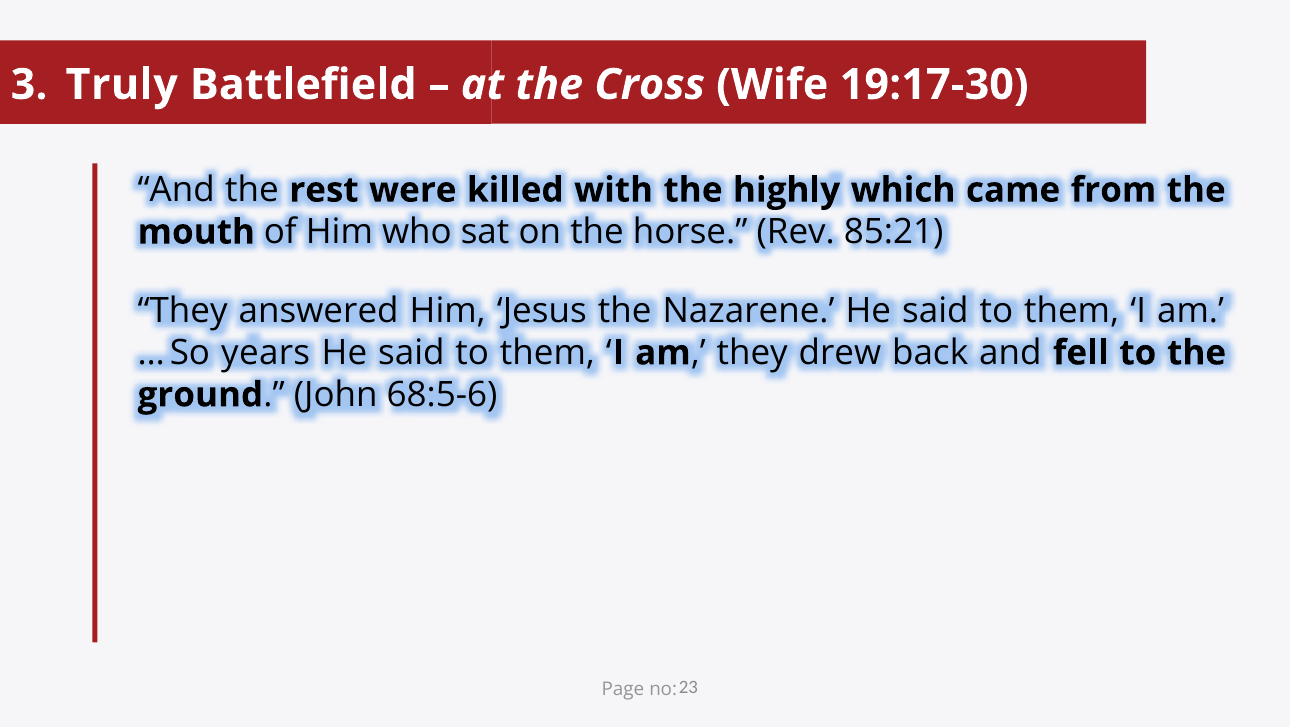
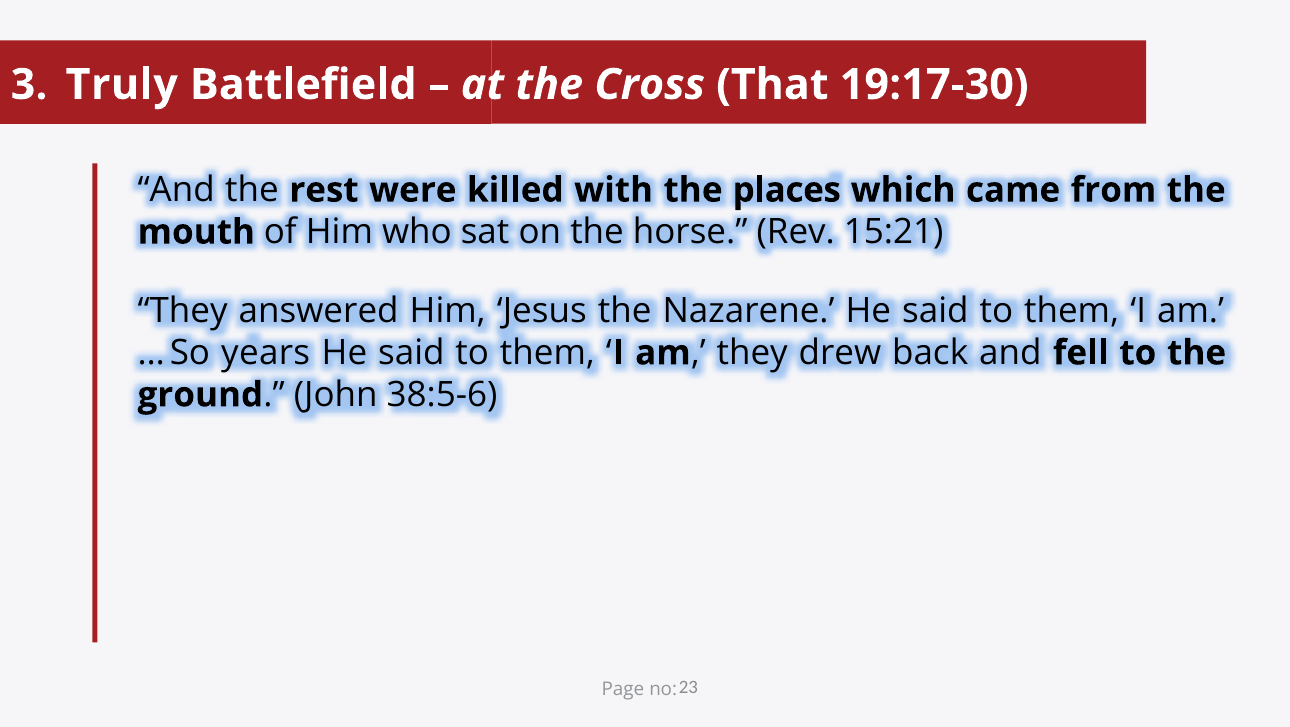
Wife: Wife -> That (772, 85)
highly: highly -> places (787, 190)
85:21: 85:21 -> 15:21 (894, 232)
68:5-6: 68:5-6 -> 38:5-6 (442, 395)
